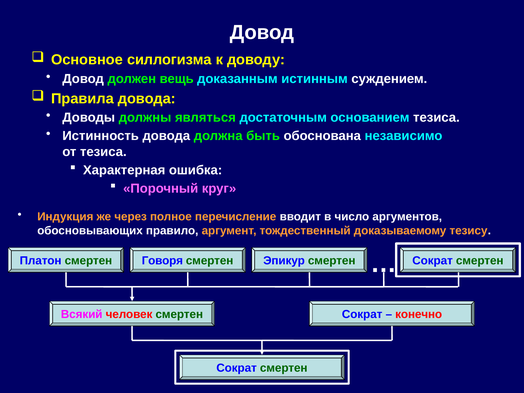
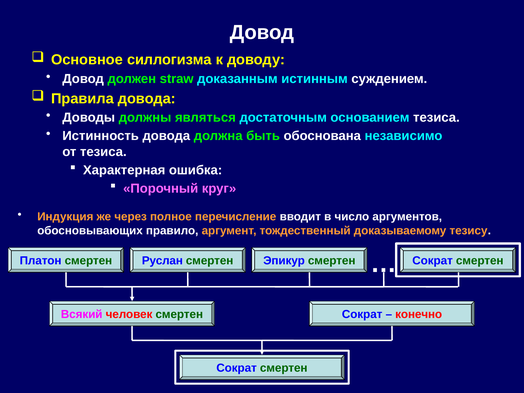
вещь: вещь -> straw (177, 79)
Говоря: Говоря -> Руслан (162, 261)
